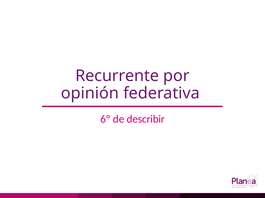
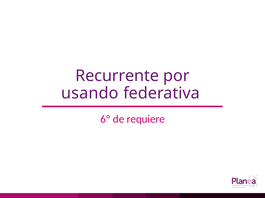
opinión: opinión -> usando (90, 93)
describir: describir -> requiere (146, 120)
